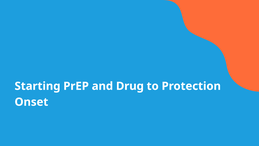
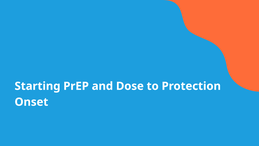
Drug: Drug -> Dose (130, 86)
